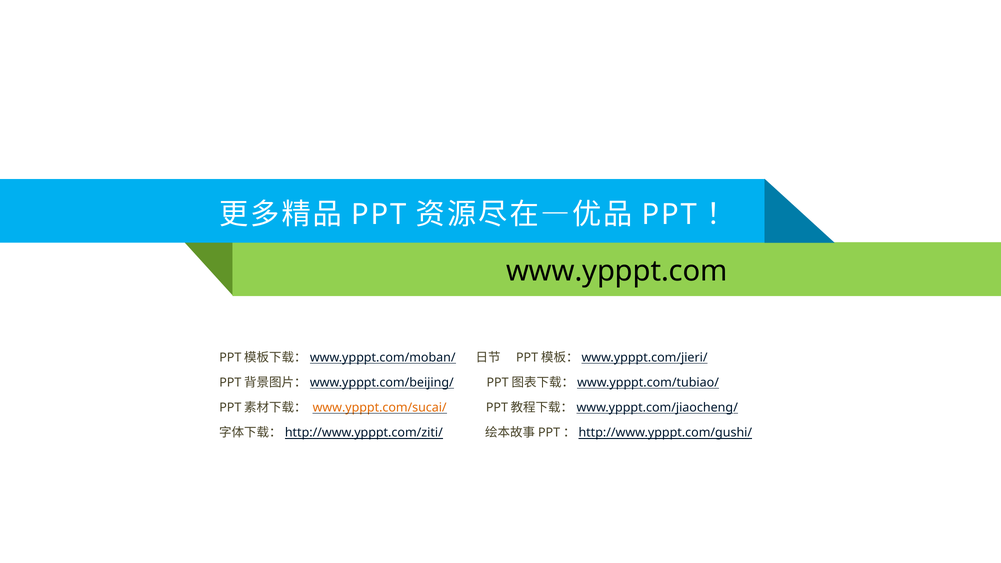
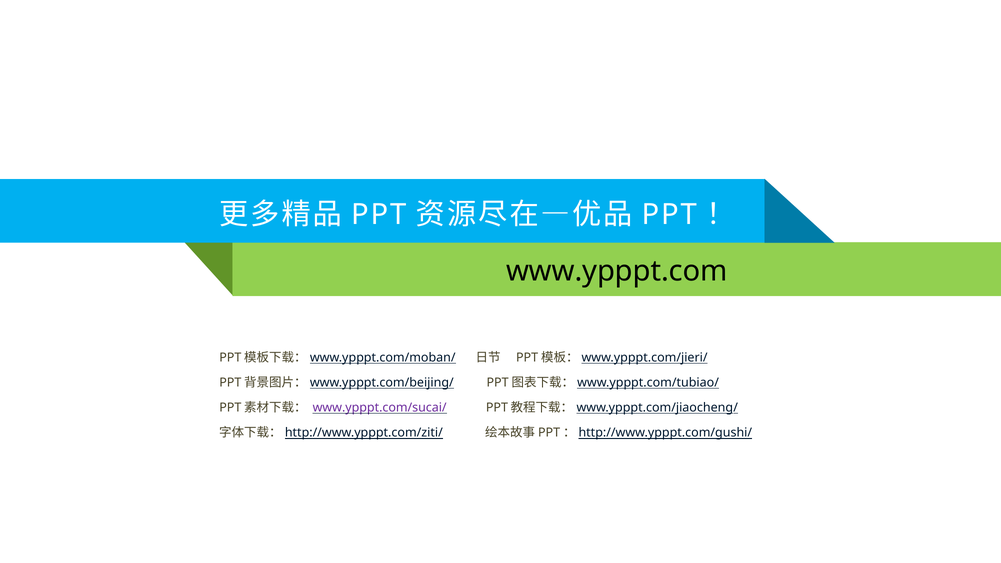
www.ypppt.com/sucai/ colour: orange -> purple (380, 408)
